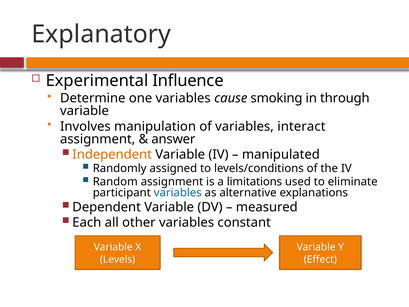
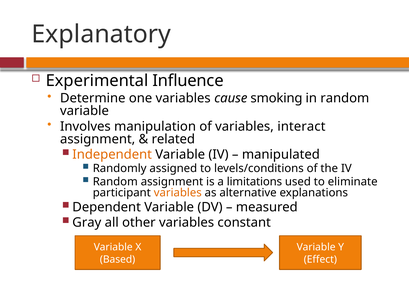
in through: through -> random (345, 98)
answer: answer -> related (173, 139)
variables colour: blue -> orange (178, 192)
Each: Each -> Gray (87, 222)
Levels: Levels -> Based (118, 259)
